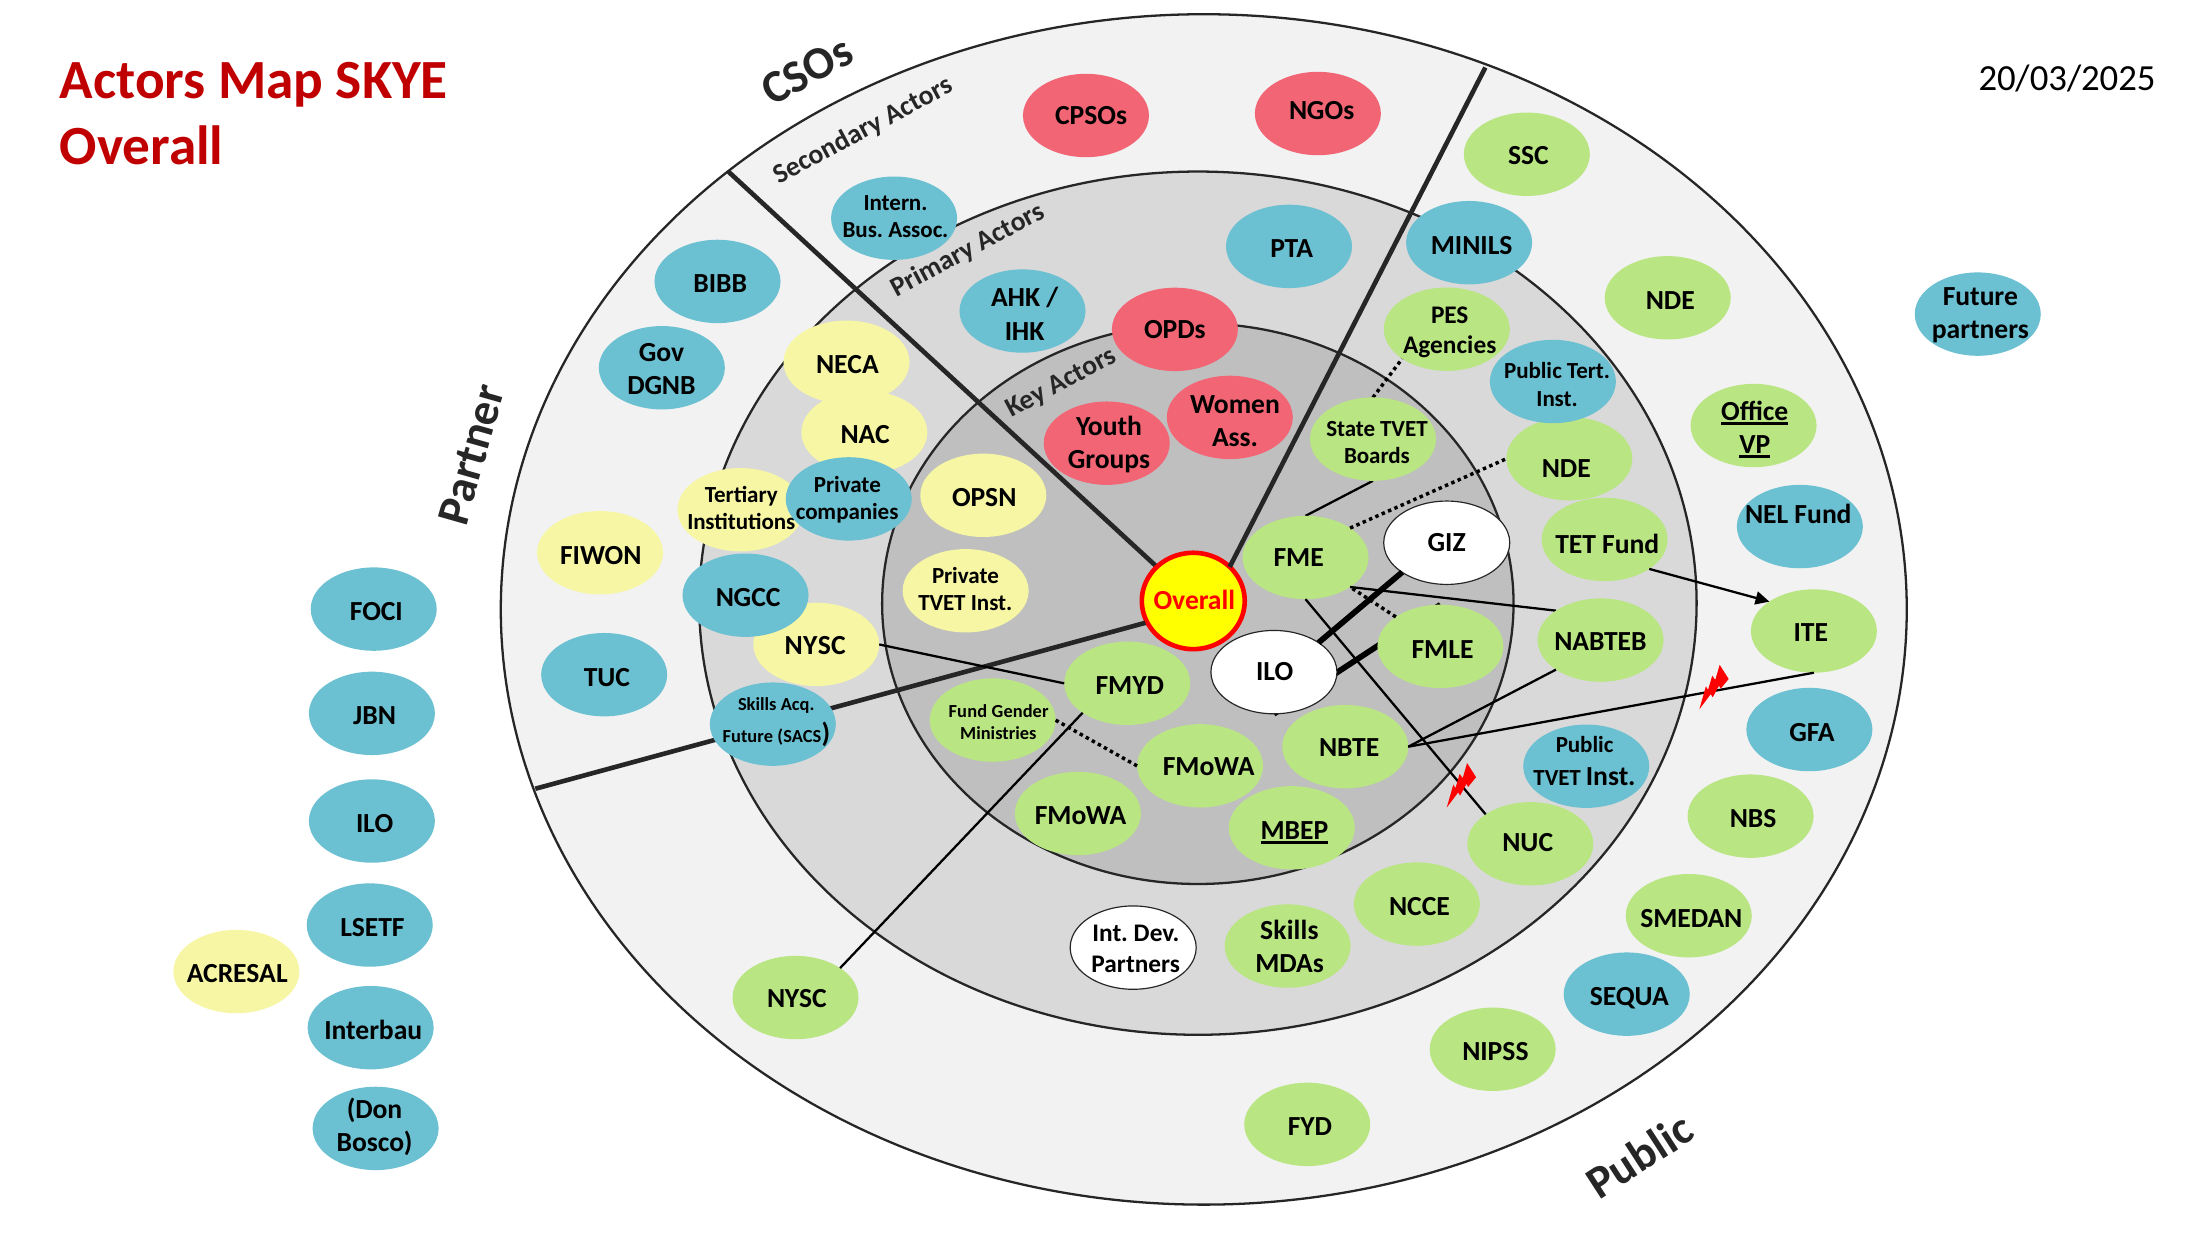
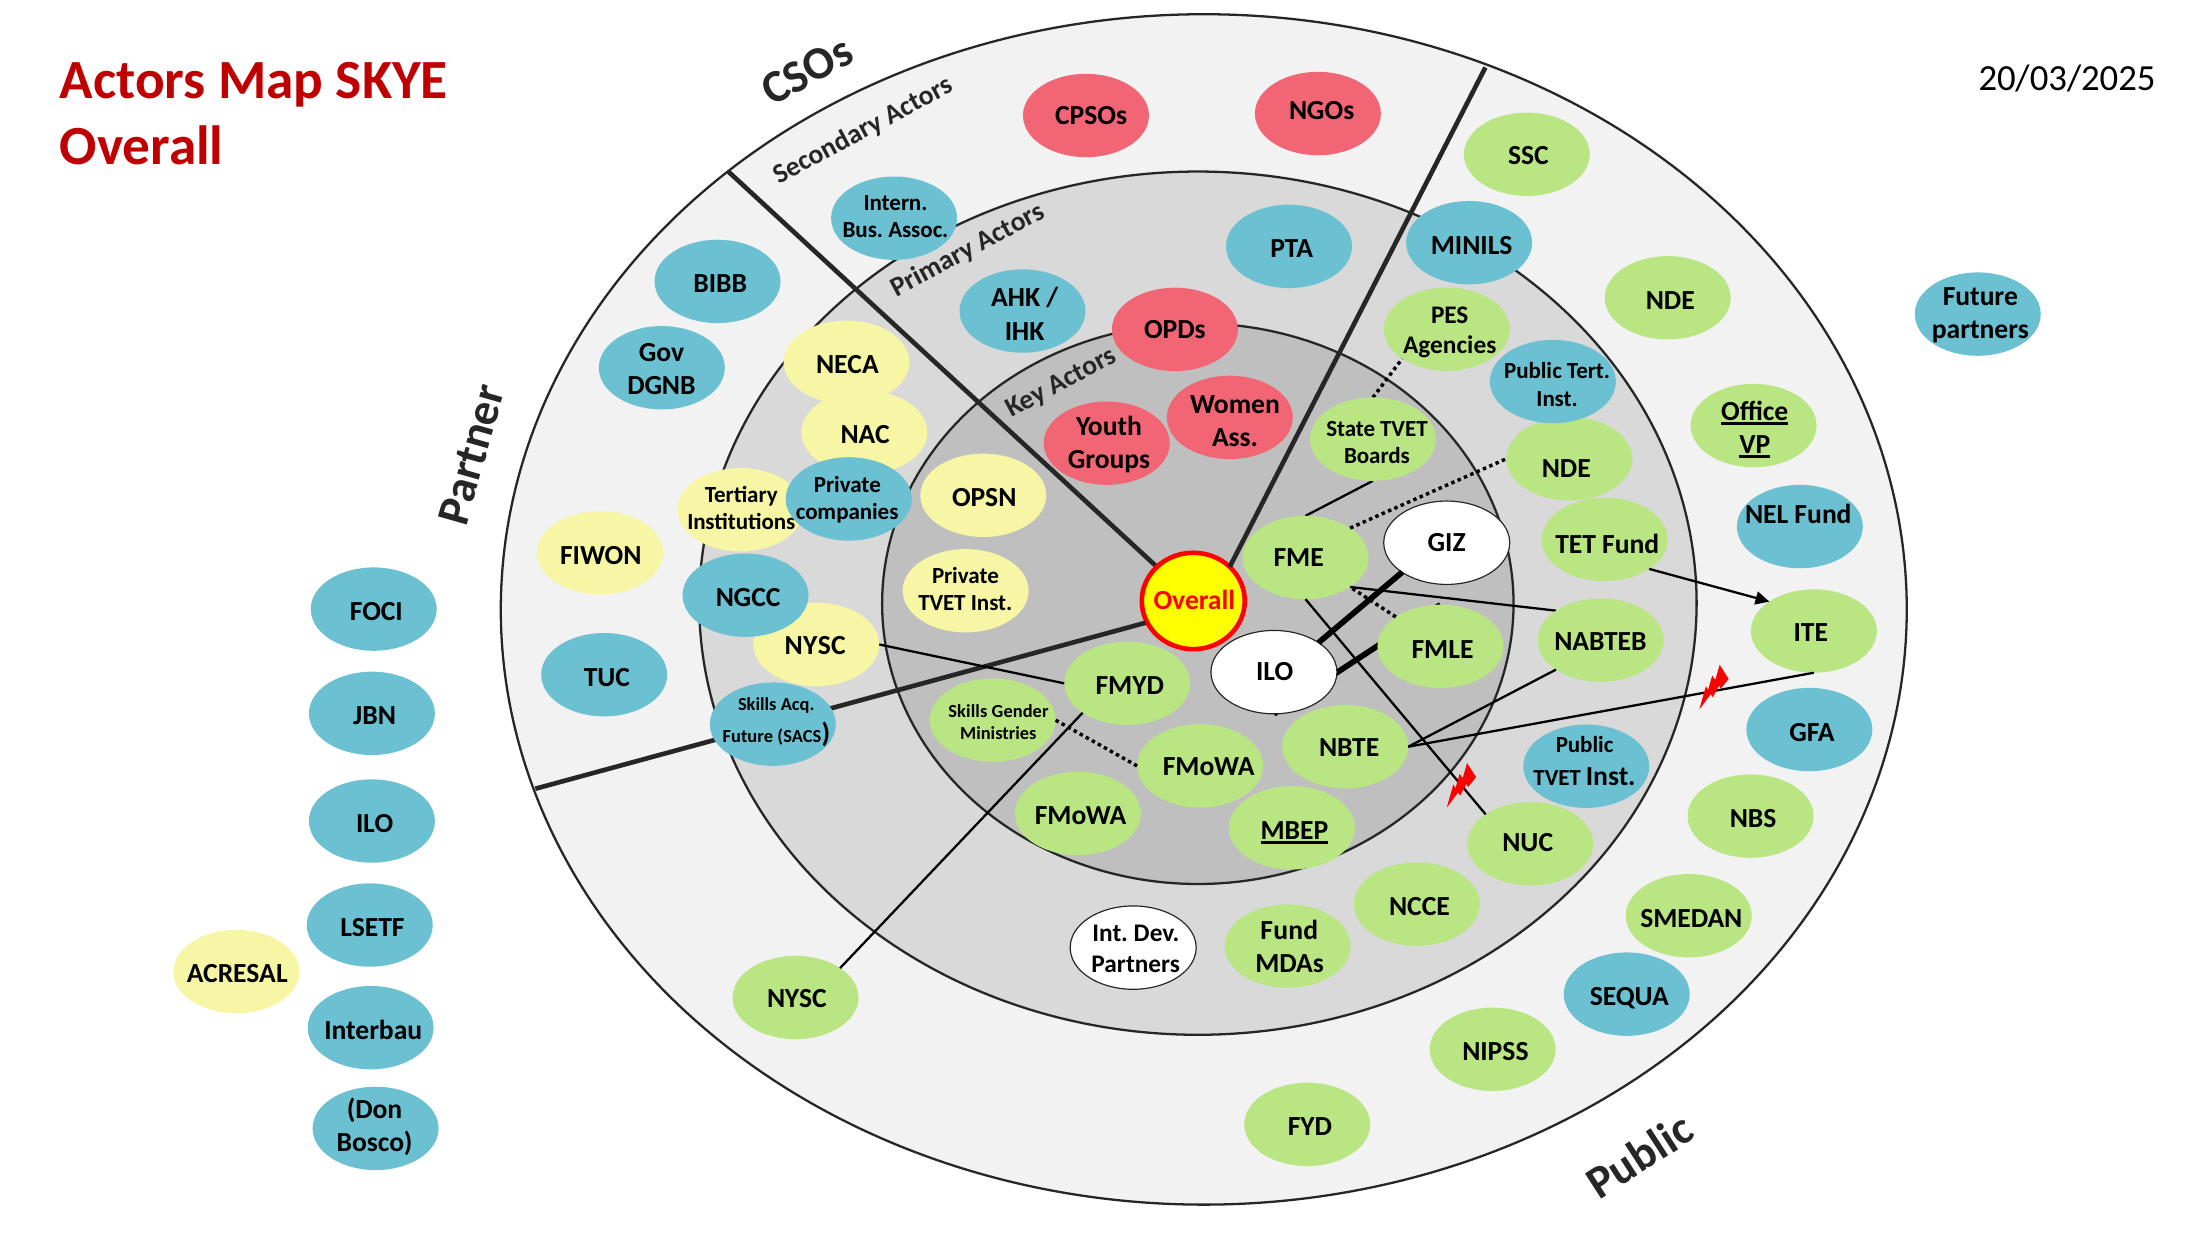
Fund: Fund -> Skills (968, 712)
Skills: Skills -> Fund (1289, 931)
